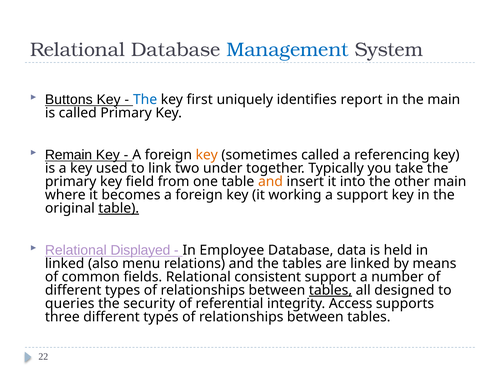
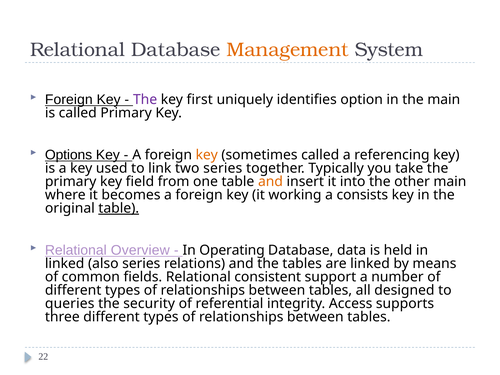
Management colour: blue -> orange (288, 50)
Buttons: Buttons -> Foreign (69, 100)
The colour: blue -> purple (145, 100)
report: report -> option (362, 100)
Remain: Remain -> Options (69, 155)
two under: under -> series (223, 168)
a support: support -> consists (362, 195)
Displayed: Displayed -> Overview (140, 250)
Employee: Employee -> Operating (232, 250)
also menu: menu -> series (141, 264)
tables underline: present -> none (331, 290)
